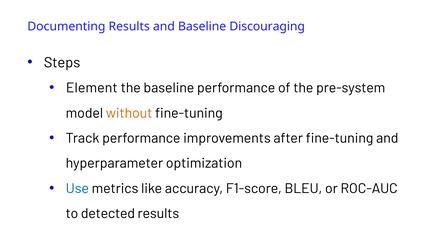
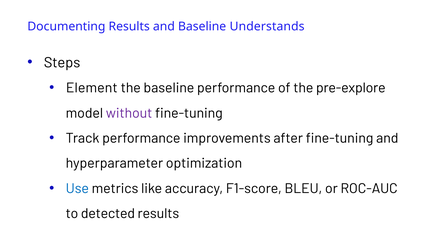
Discouraging: Discouraging -> Understands (267, 26)
pre-system: pre-system -> pre-explore (351, 88)
without colour: orange -> purple (129, 113)
